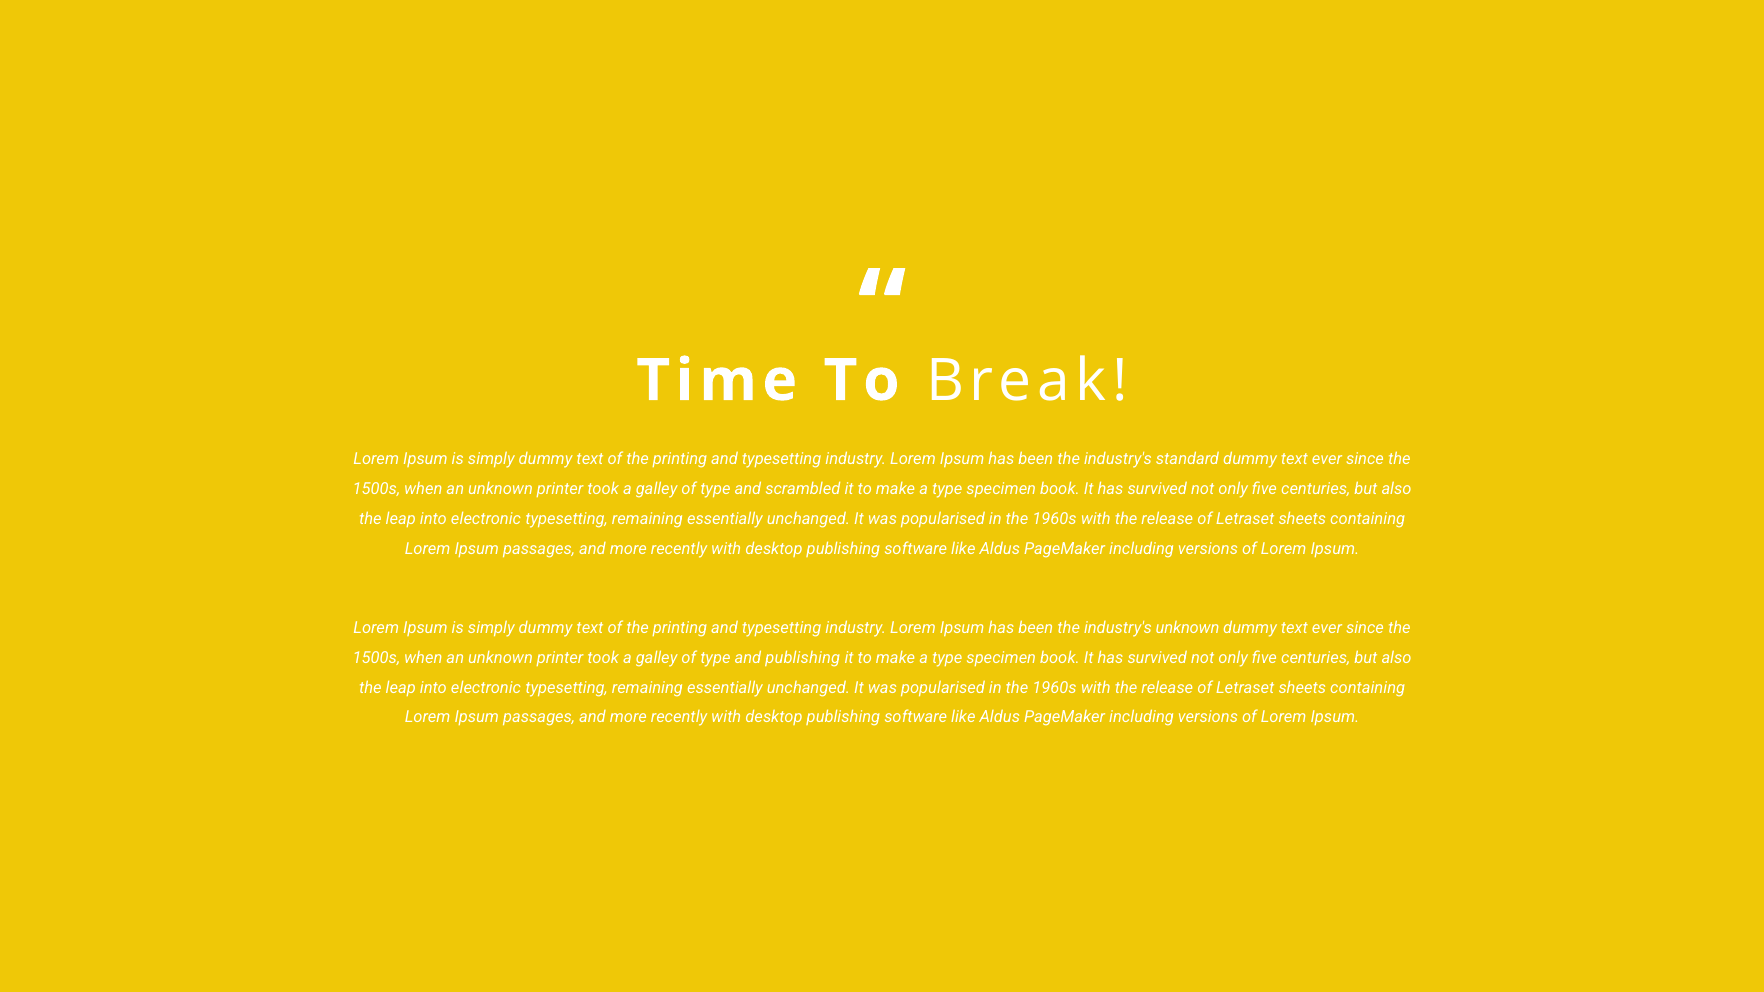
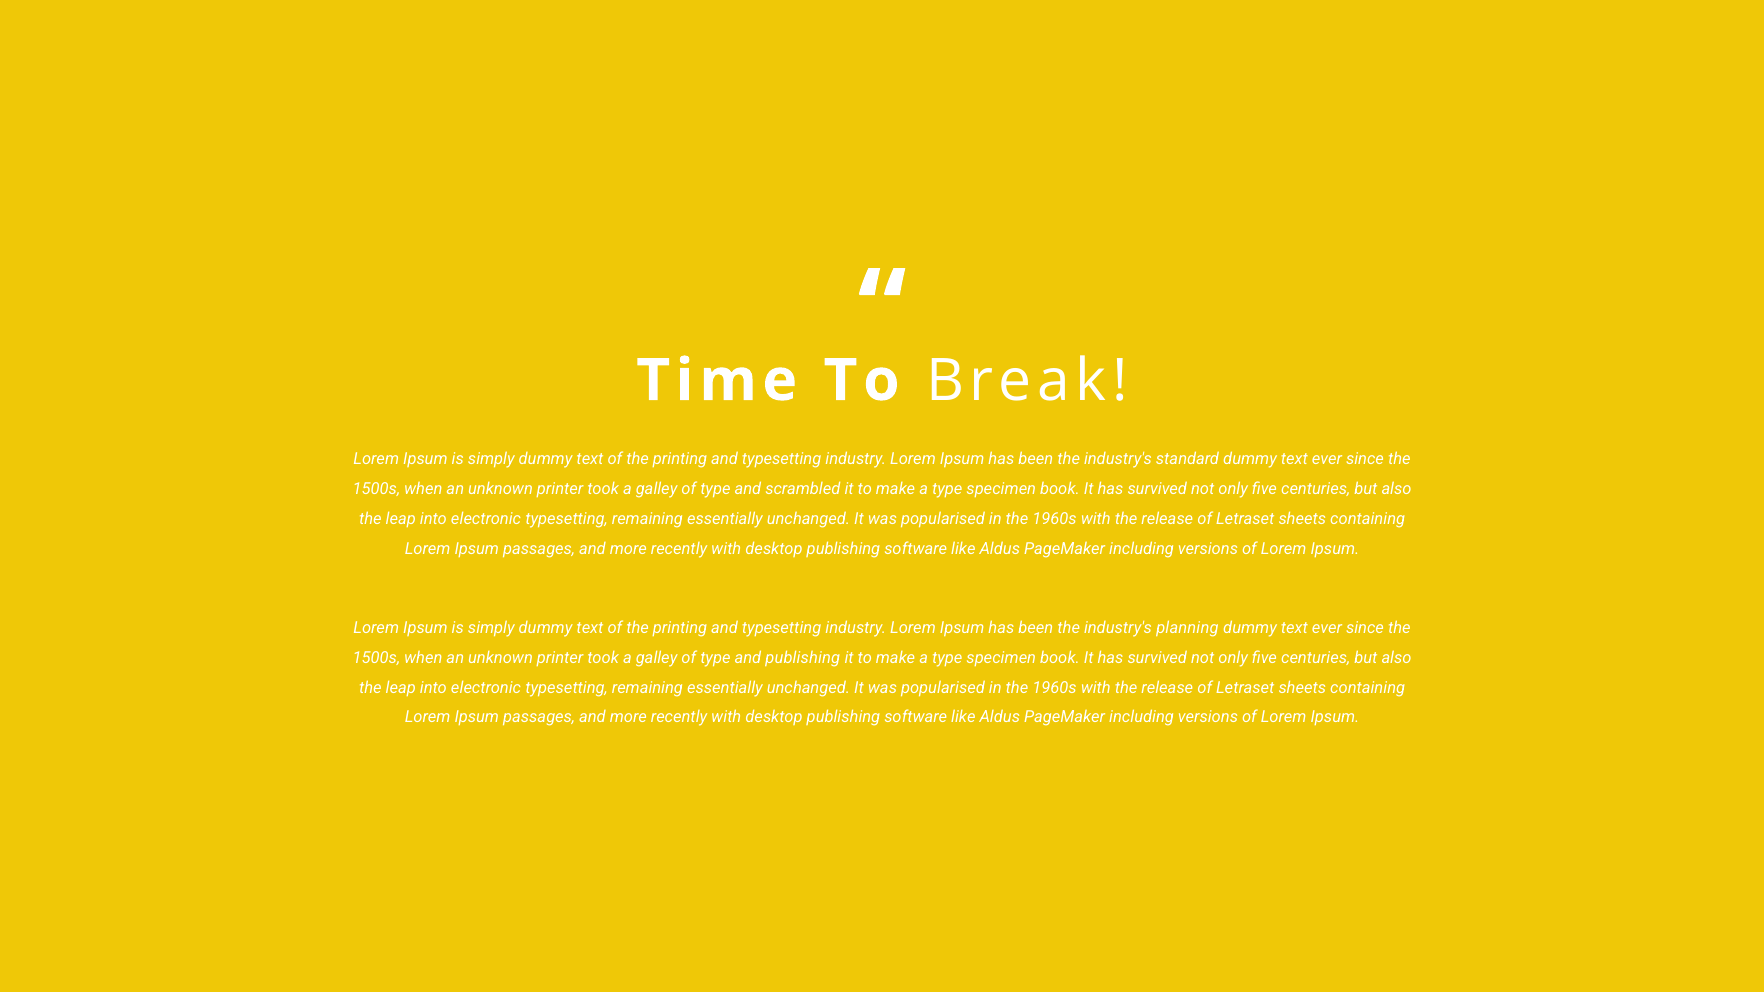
industry's unknown: unknown -> planning (1187, 628)
